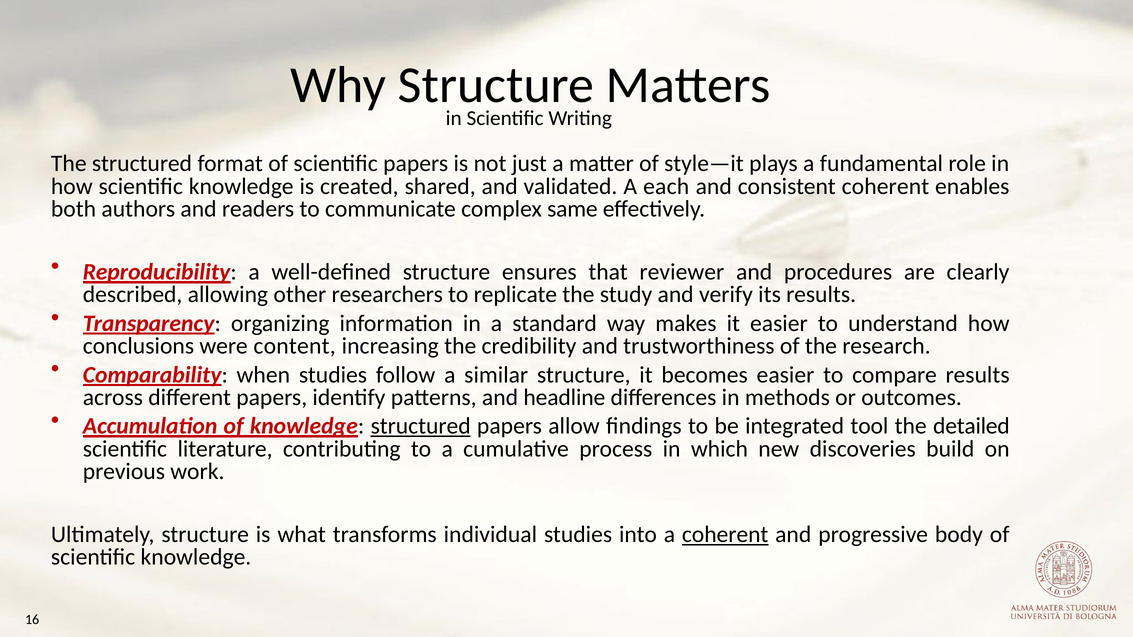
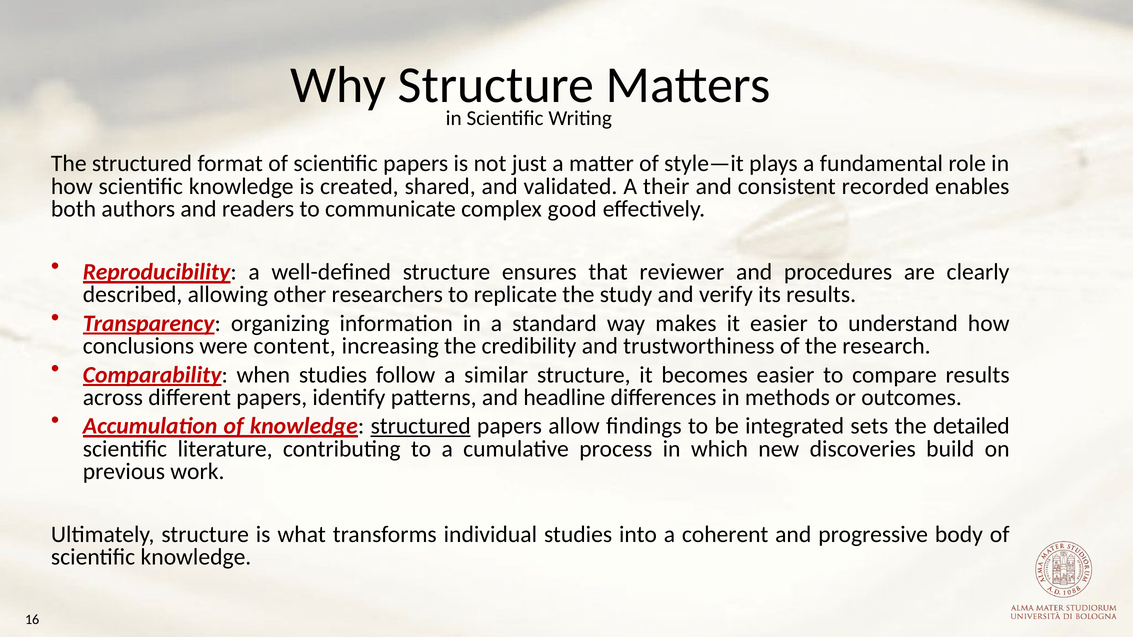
each: each -> their (666, 186)
consistent coherent: coherent -> recorded (885, 186)
same: same -> good (572, 209)
tool: tool -> sets (869, 426)
coherent underline: present -> none (725, 535)
